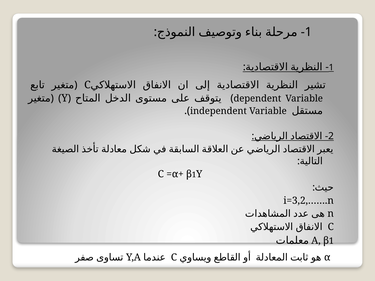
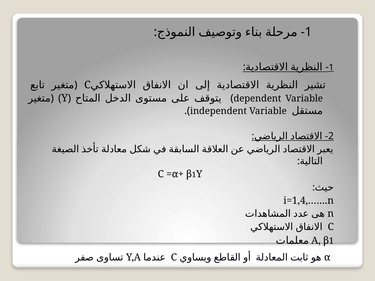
i=3,2,…….n: i=3,2,…….n -> i=1,4,…….n (309, 201)
